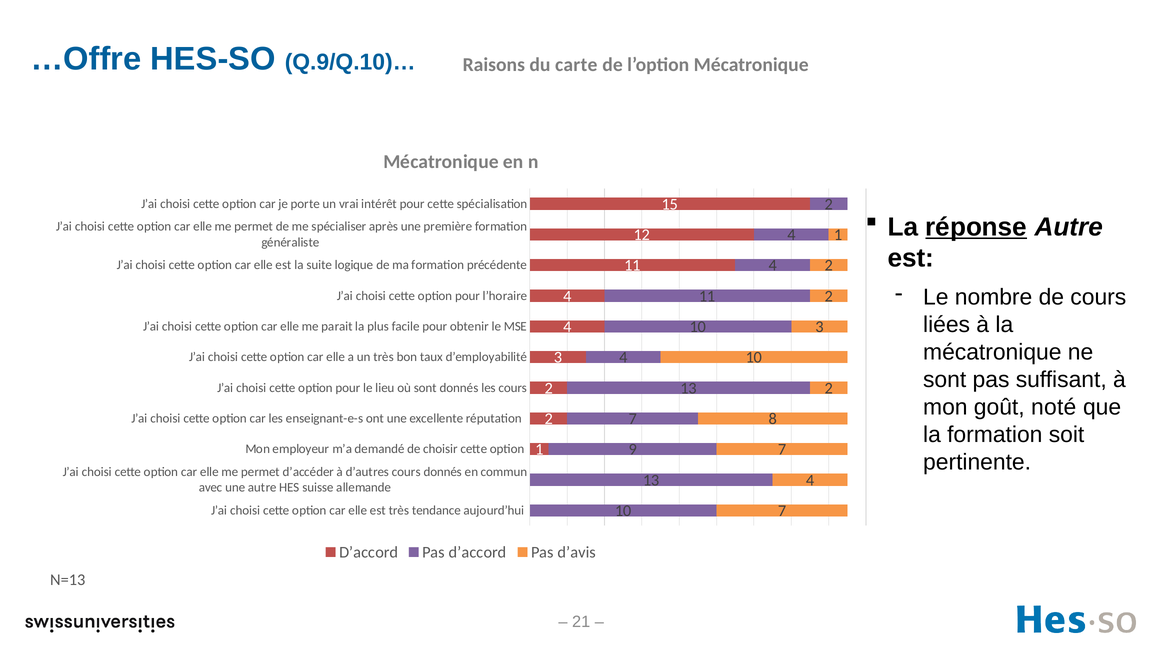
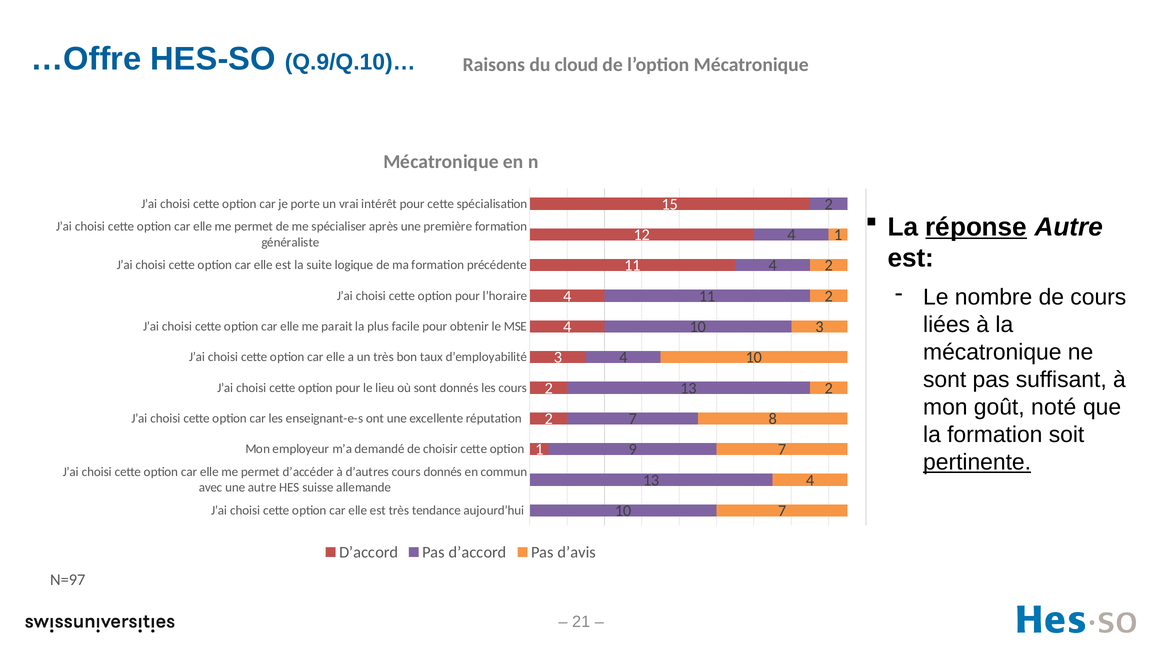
carte: carte -> cloud (576, 65)
pertinente underline: none -> present (977, 462)
N=13: N=13 -> N=97 (68, 580)
